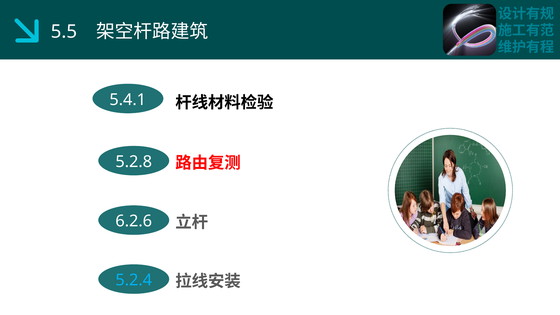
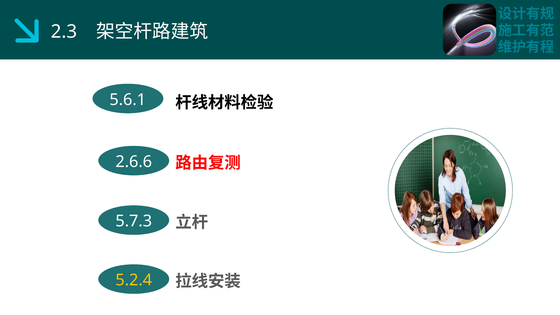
5.5: 5.5 -> 2.3 (64, 32)
5.4.1: 5.4.1 -> 5.6.1 (128, 100)
5.2.8: 5.2.8 -> 2.6.6 (134, 162)
6.2.6: 6.2.6 -> 5.7.3 (134, 221)
5.2.4 colour: light blue -> yellow (134, 280)
